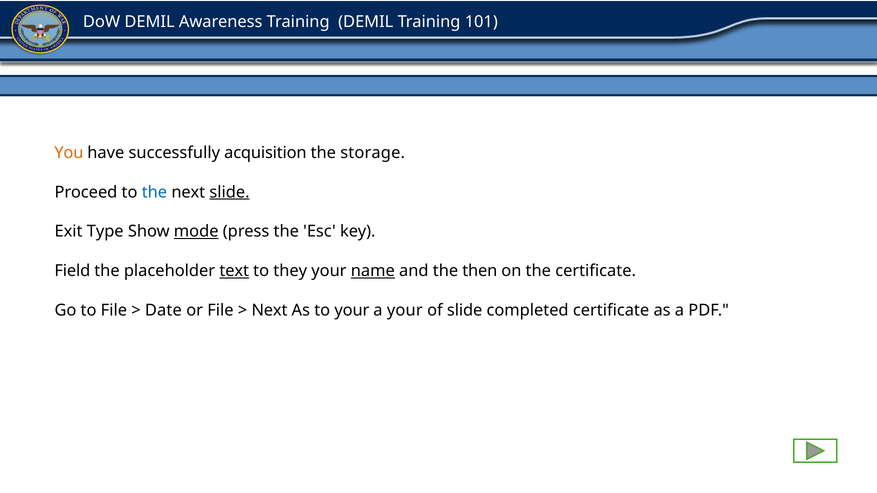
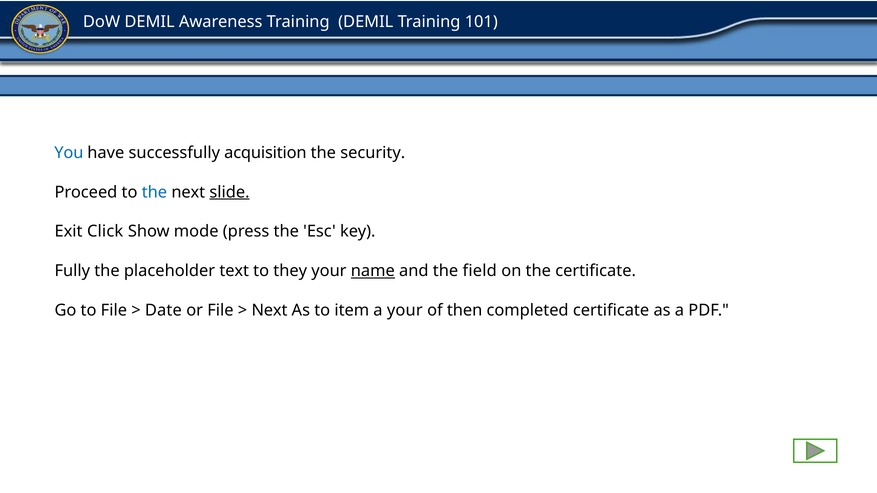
You colour: orange -> blue (69, 153)
storage: storage -> security (373, 153)
Type: Type -> Click (105, 232)
mode underline: present -> none (196, 232)
Field: Field -> Fully (72, 271)
text underline: present -> none (234, 271)
then: then -> field (480, 271)
to your: your -> item (352, 311)
of slide: slide -> then (465, 311)
